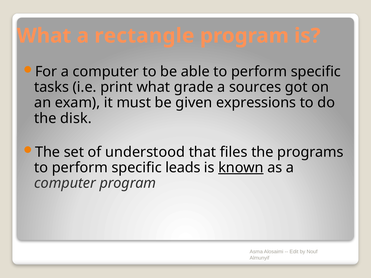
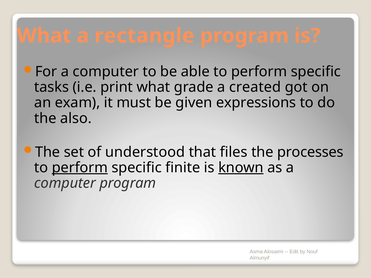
sources: sources -> created (255, 87)
disk: disk -> also (76, 118)
programs: programs -> processes (310, 152)
perform underline: none -> present (80, 168)
leads: leads -> finite (183, 168)
